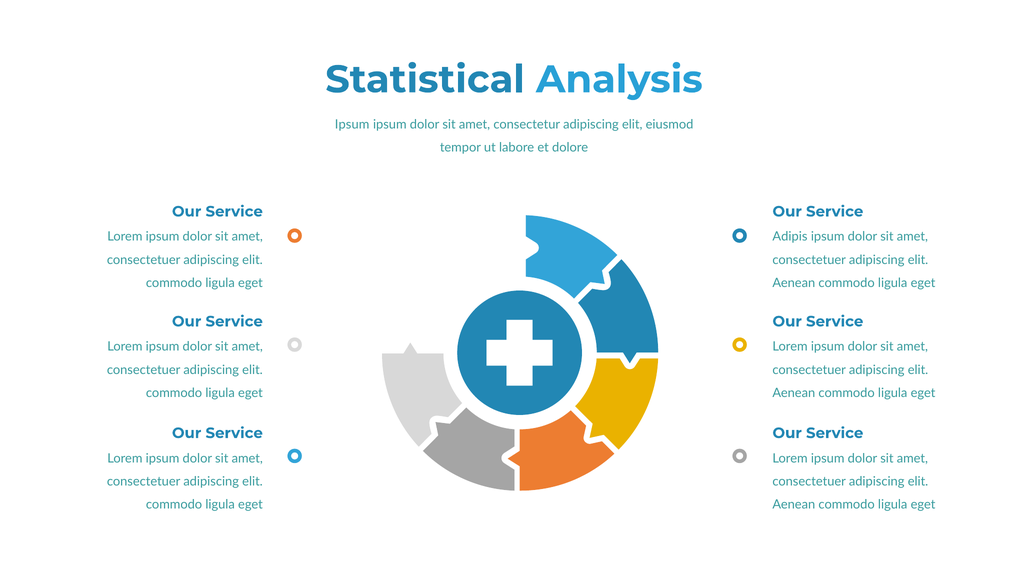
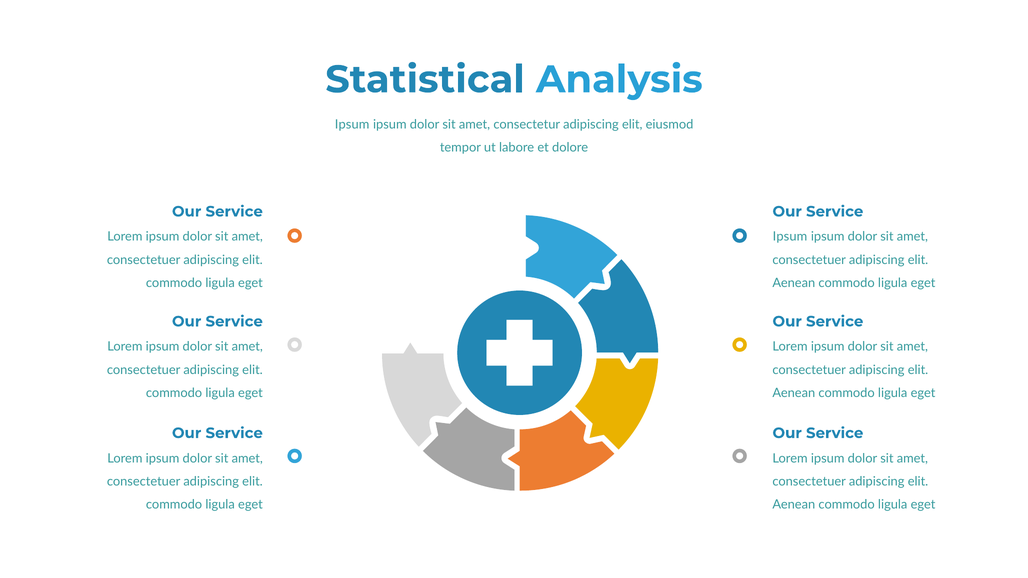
Adipis: Adipis -> Ipsum (790, 237)
